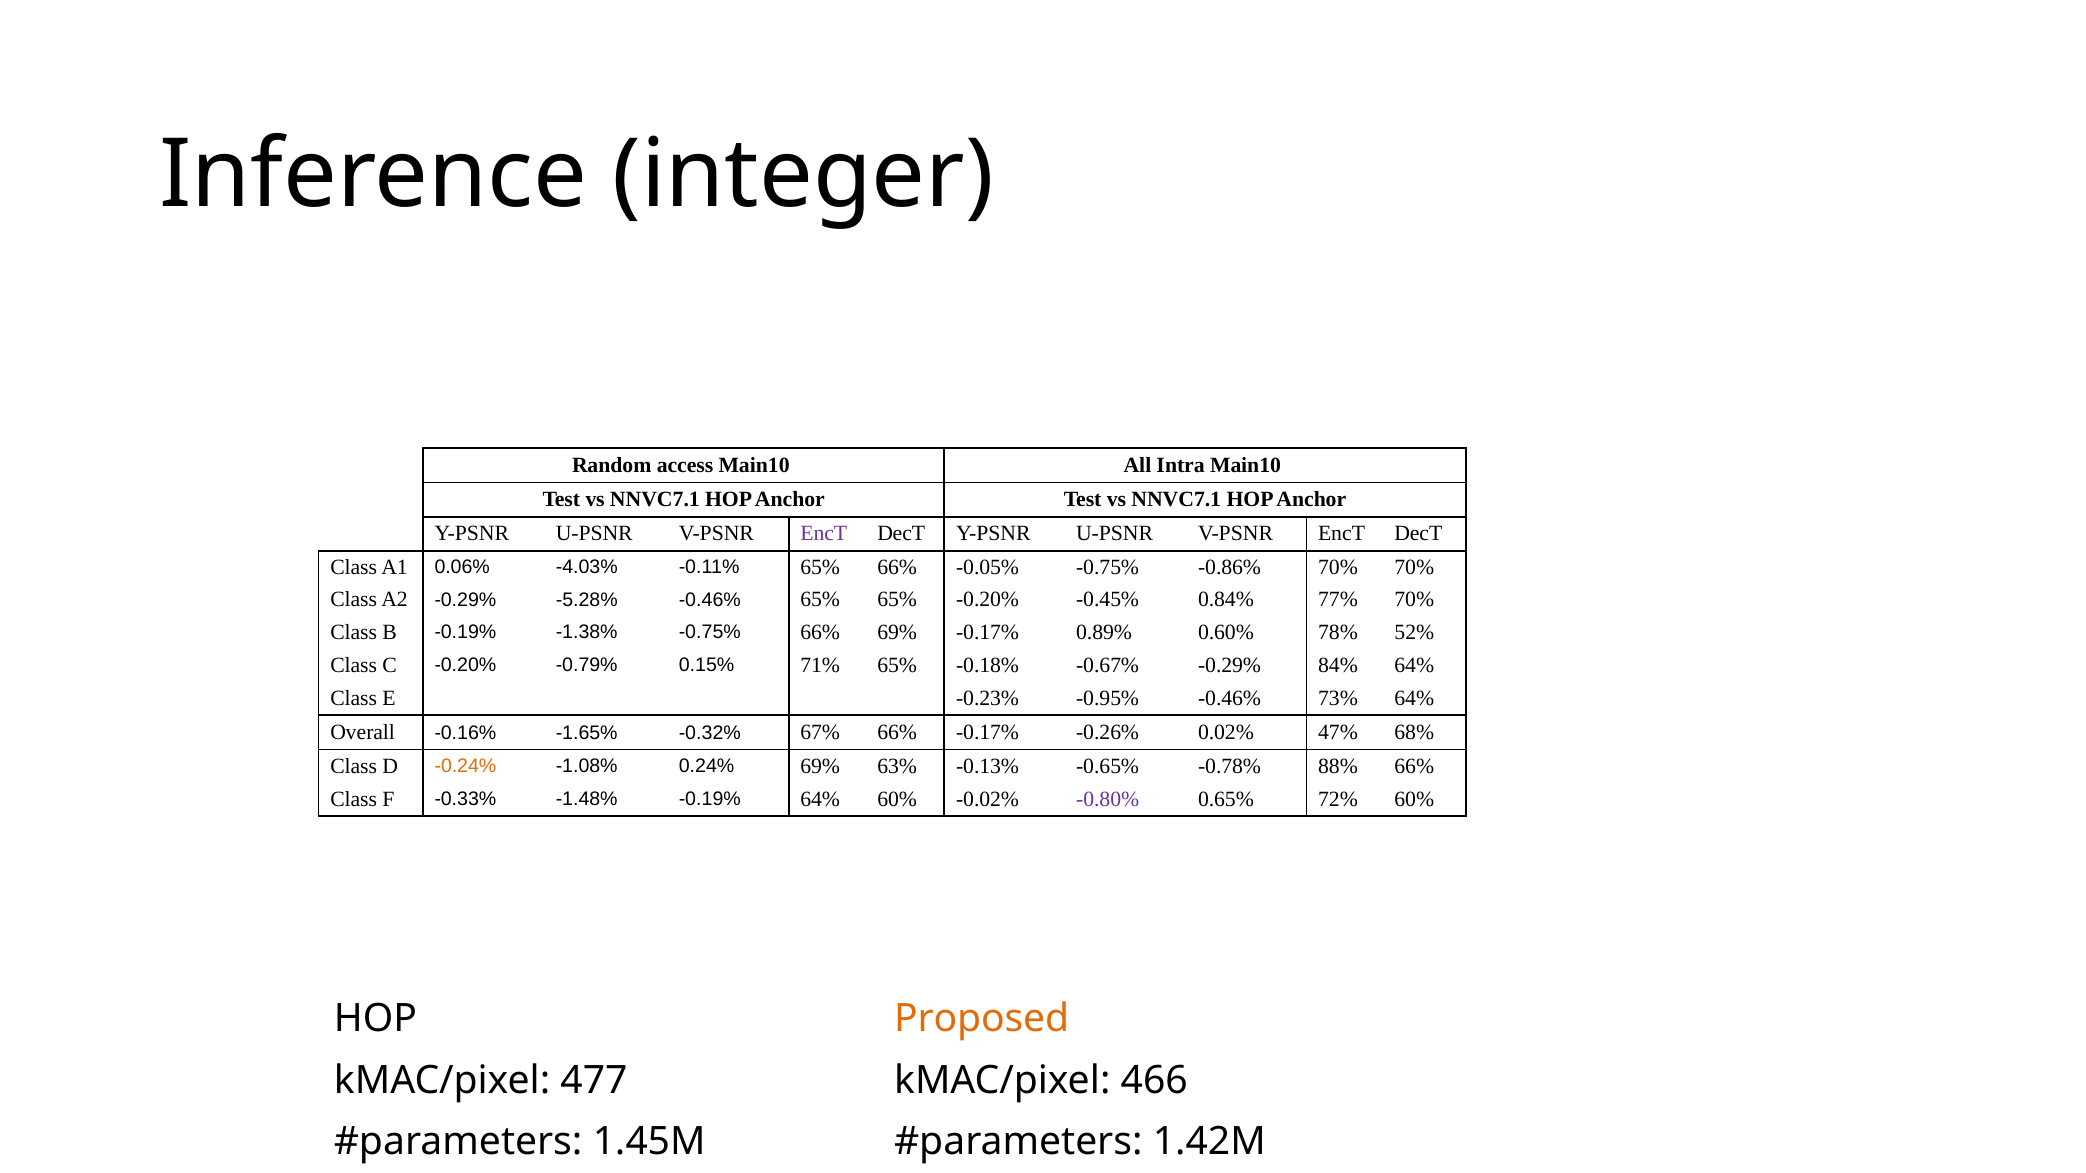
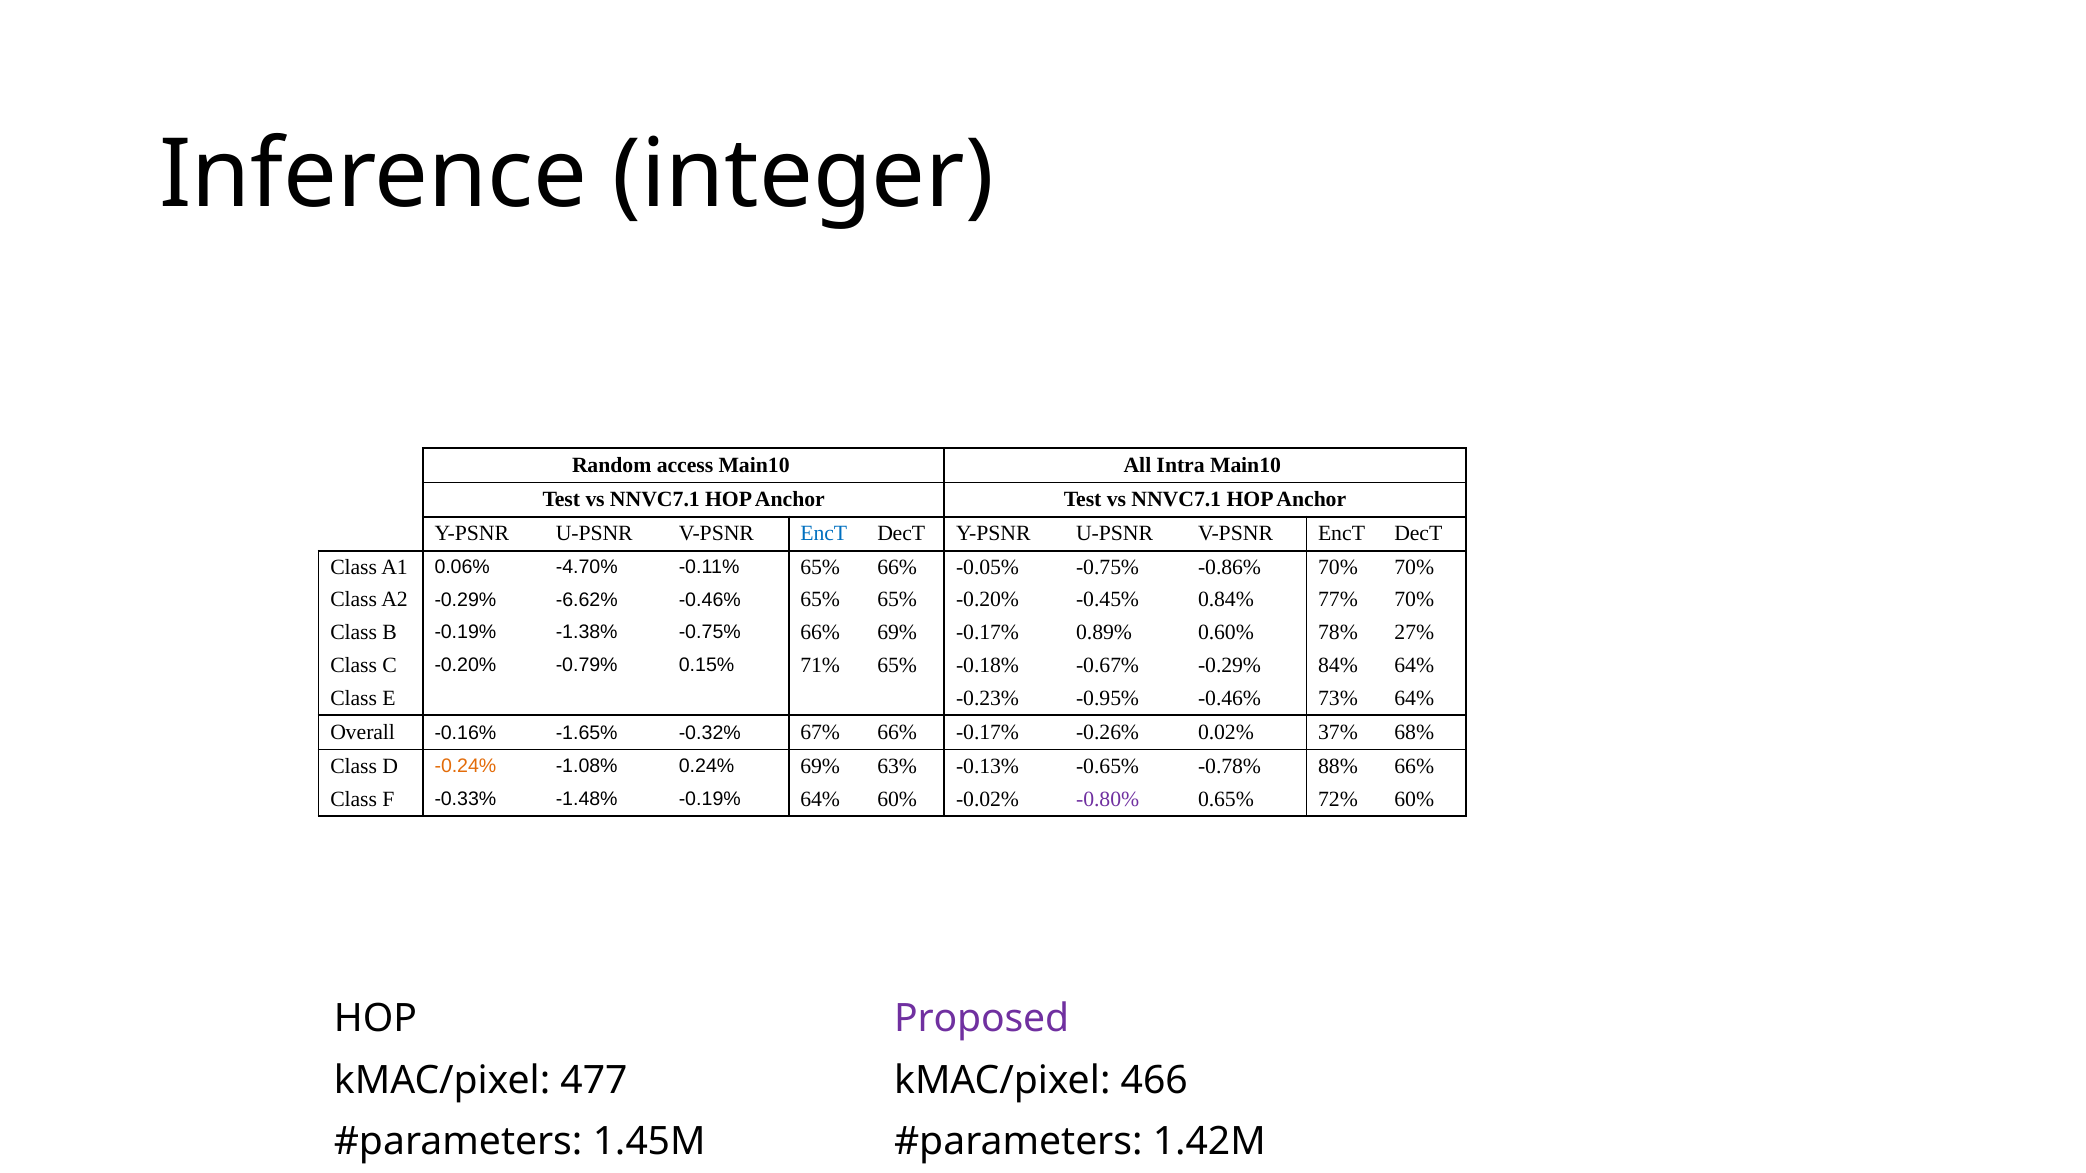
EncT colour: purple -> blue (824, 534)
-4.03%: -4.03% -> -4.70% (587, 568)
-5.28%: -5.28% -> -6.62% (587, 600)
52%: 52% -> 27% (1414, 633)
47%: 47% -> 37% (1338, 733)
Proposed colour: orange -> purple (982, 1019)
